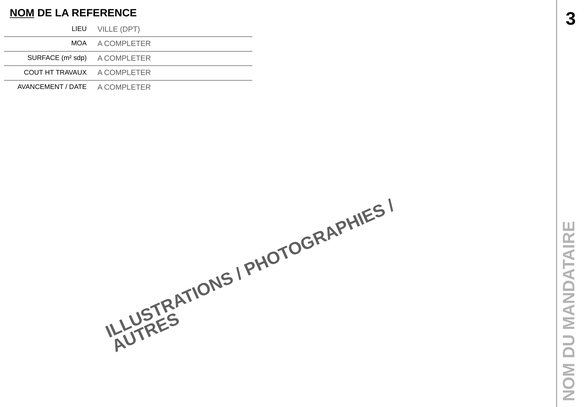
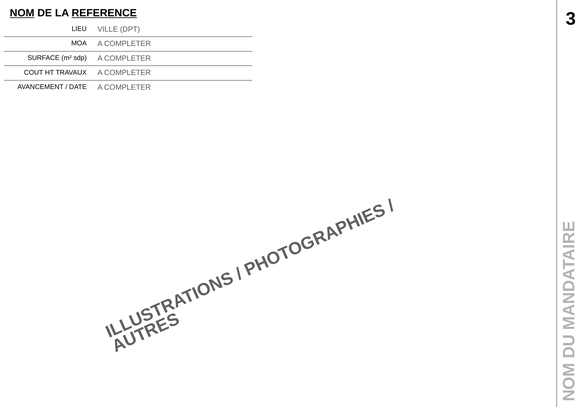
REFERENCE underline: none -> present (104, 13)
